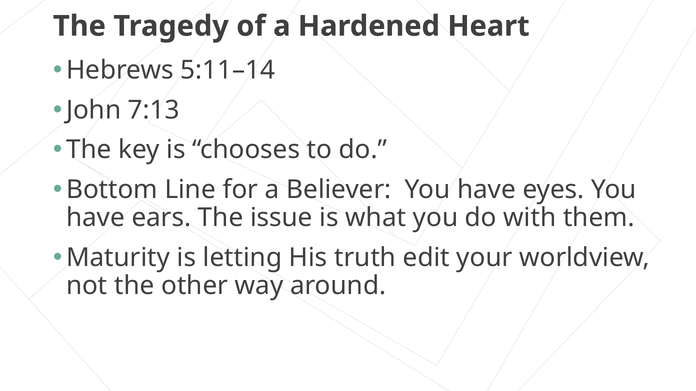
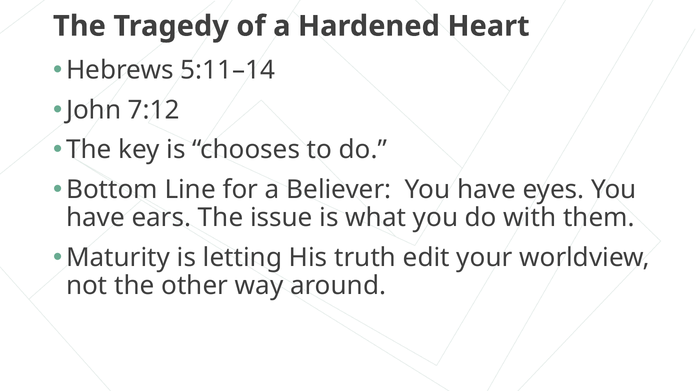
7:13: 7:13 -> 7:12 (154, 110)
